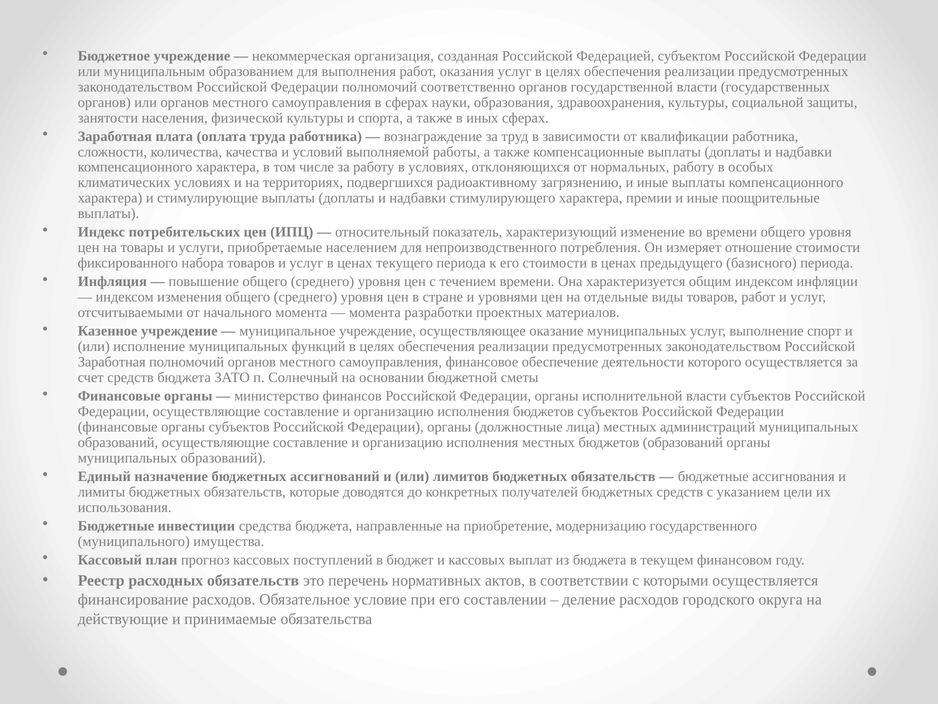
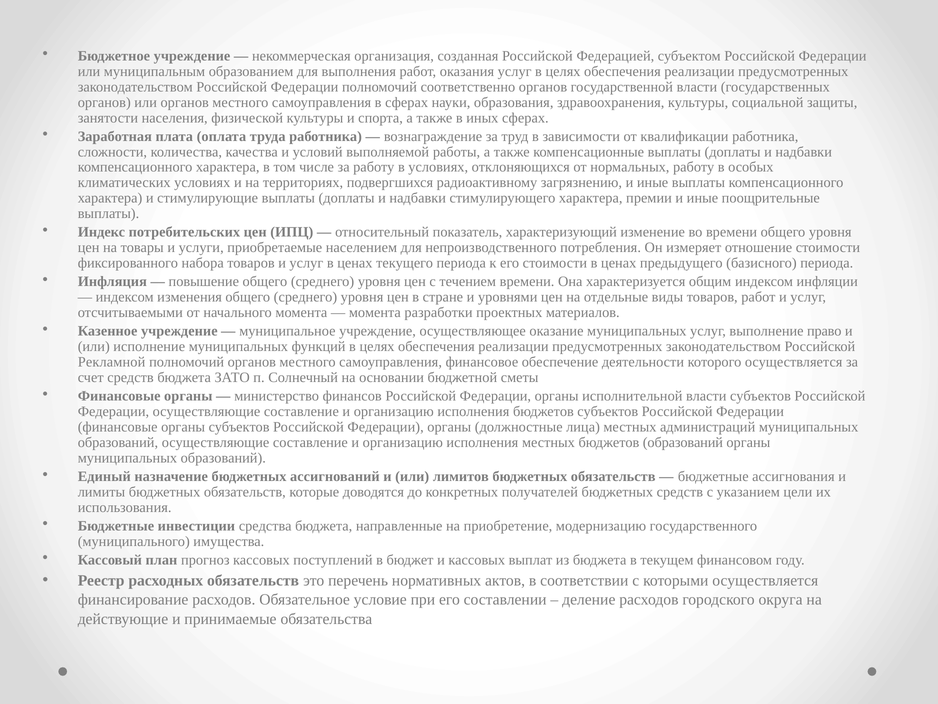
спорт: спорт -> право (824, 331)
Заработная: Заработная -> Рекламной (112, 362)
